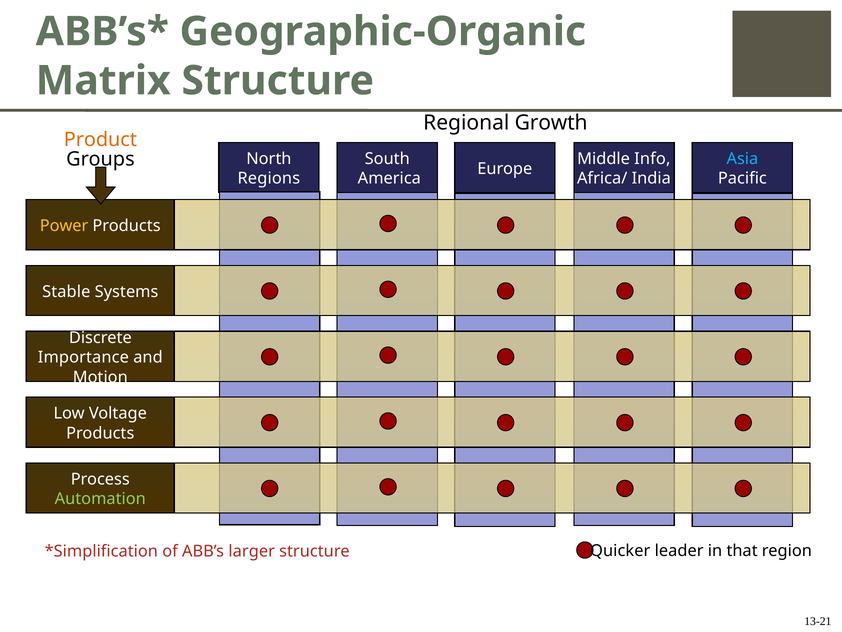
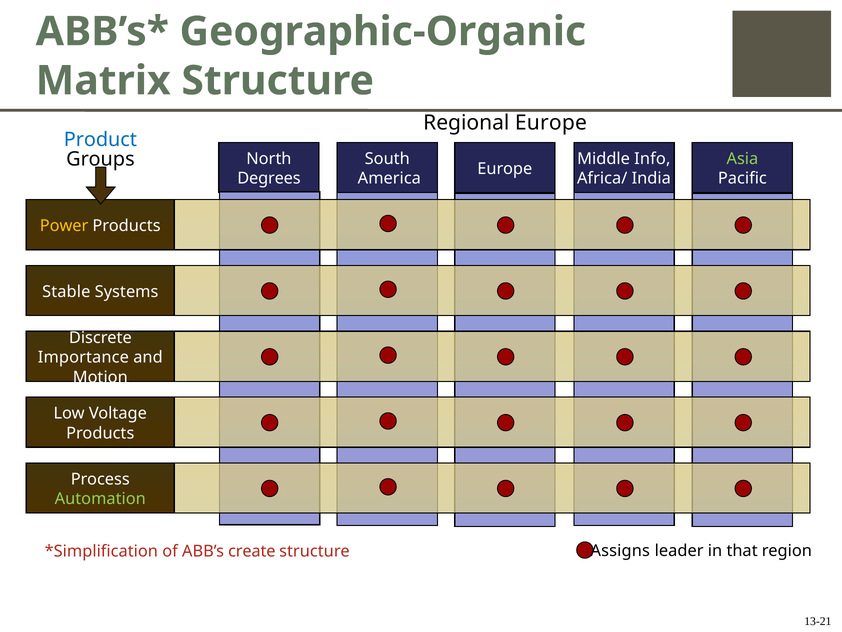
Regional Growth: Growth -> Europe (551, 123)
Product colour: orange -> blue (100, 140)
Asia colour: light blue -> light green (742, 159)
Regions: Regions -> Degrees (269, 178)
Quicker: Quicker -> Assigns (620, 550)
larger: larger -> create (252, 551)
